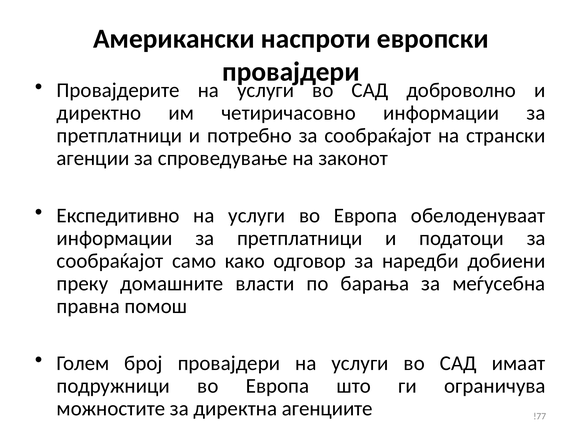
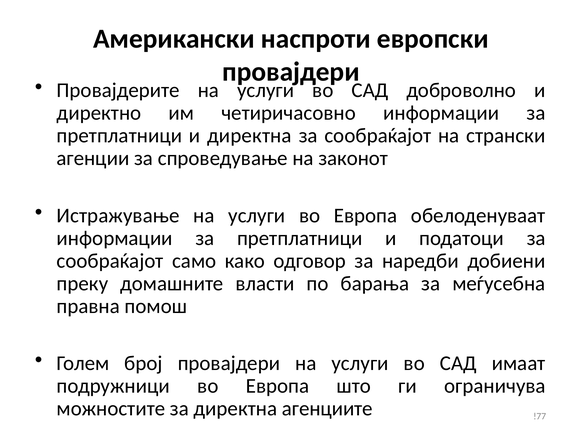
и потребно: потребно -> директна (249, 136)
Експедитивно: Експедитивно -> Истражување (118, 215)
